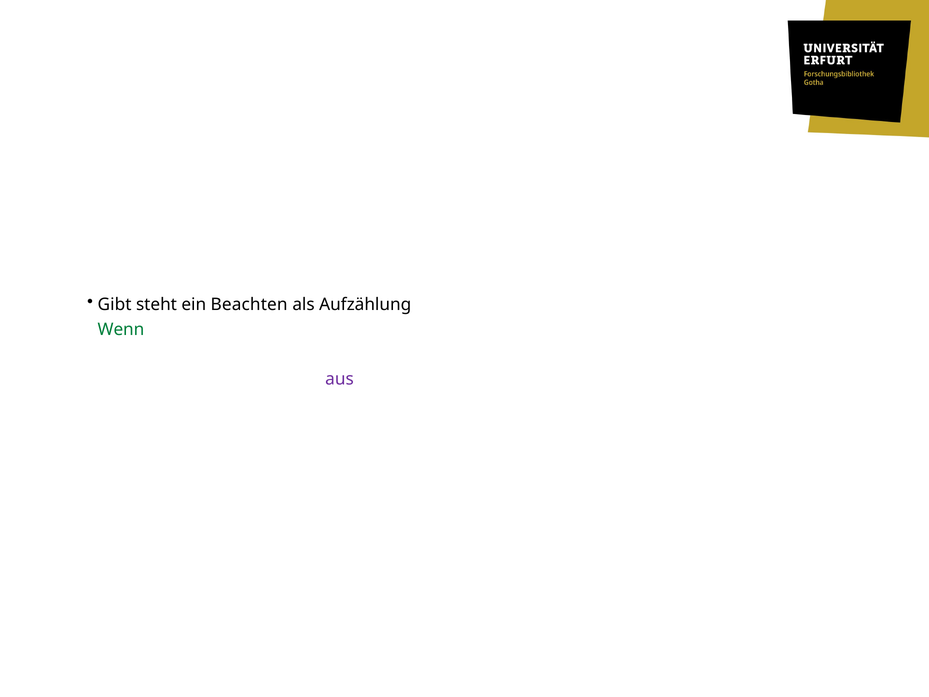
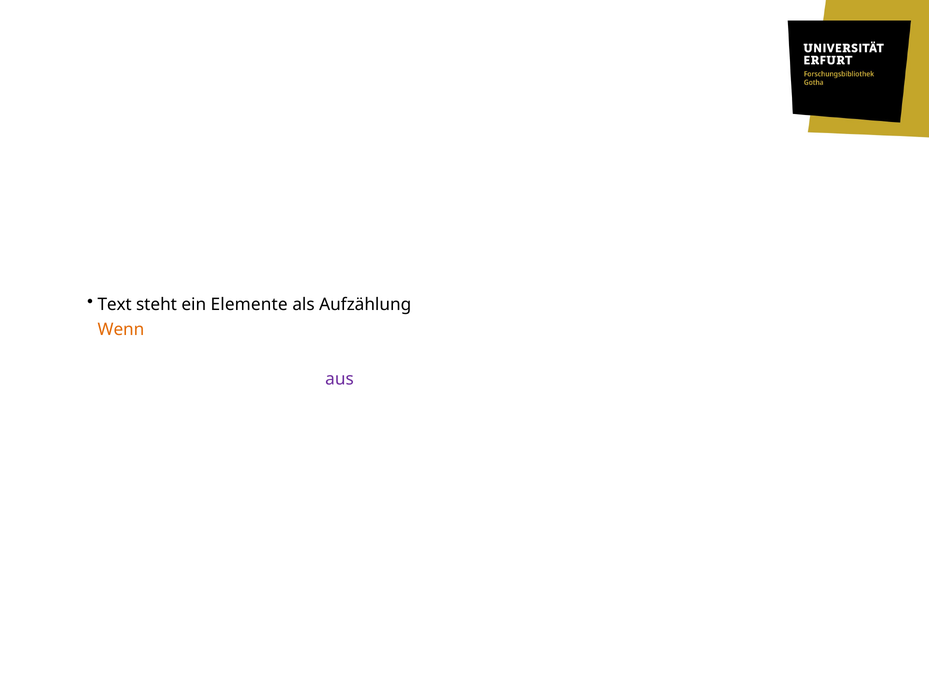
Gibt: Gibt -> Text (115, 304)
ein Beachten: Beachten -> Elemente (249, 304)
Wenn colour: green -> orange (121, 329)
